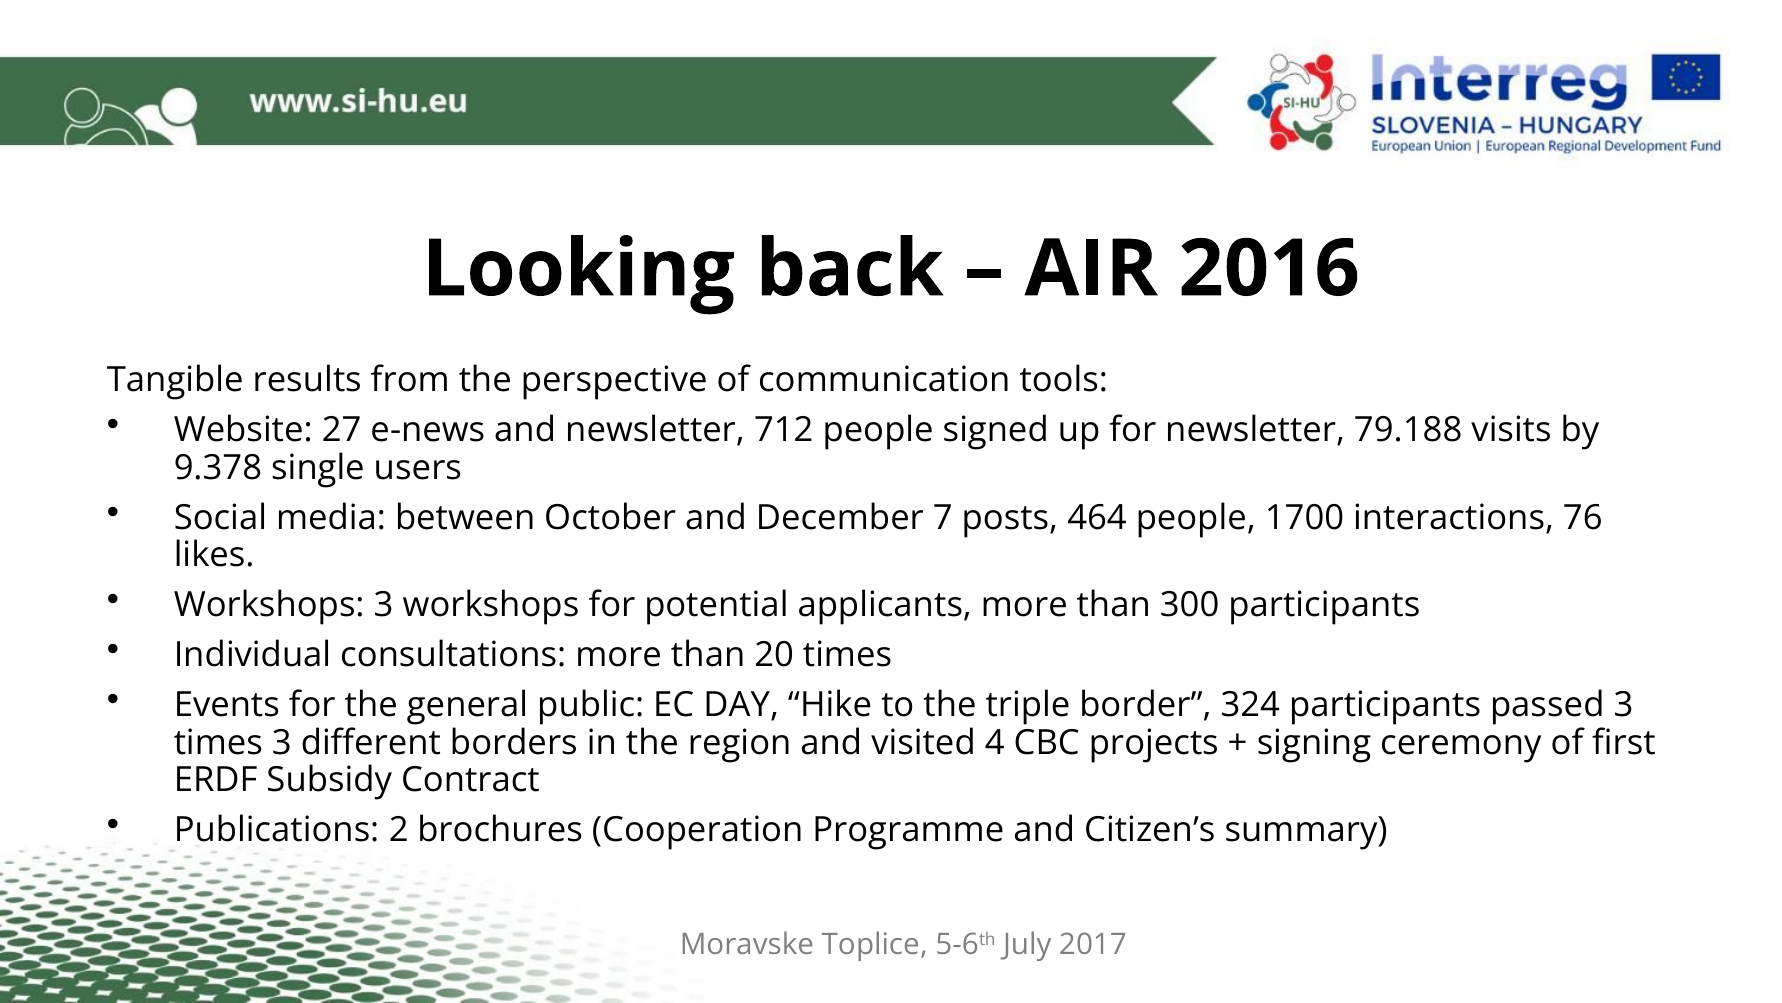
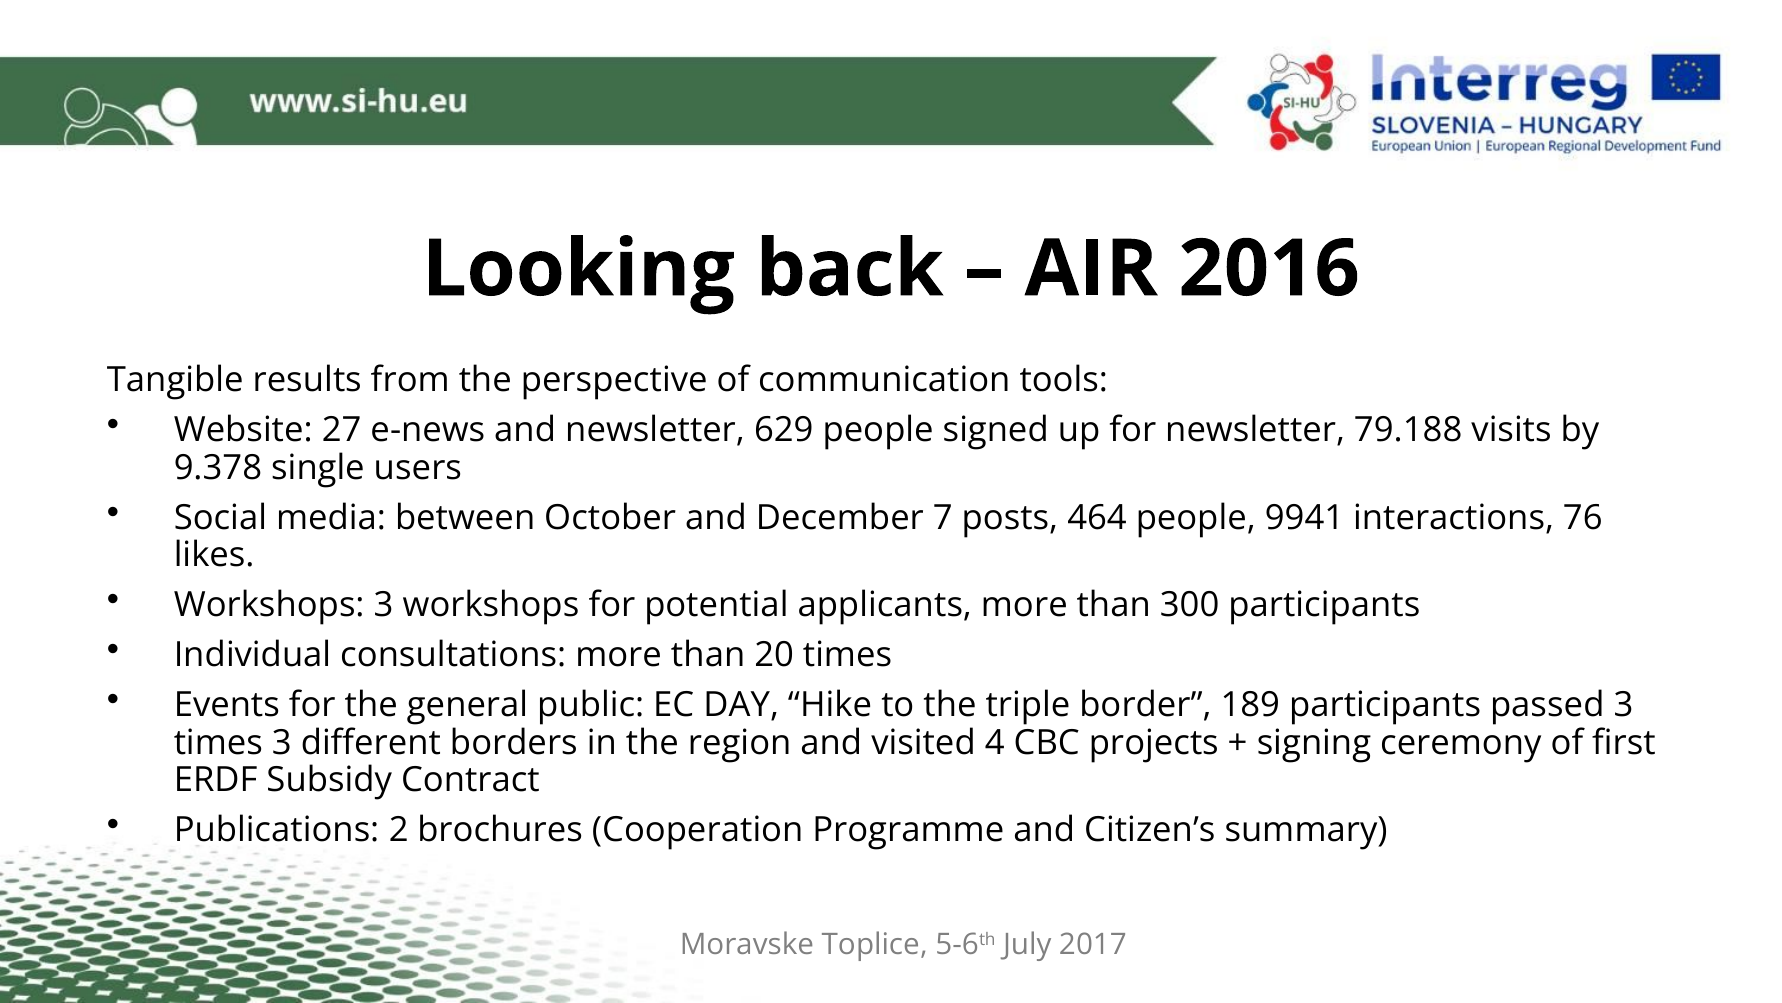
712: 712 -> 629 (784, 430)
1700: 1700 -> 9941 (1304, 517)
324: 324 -> 189 (1250, 705)
